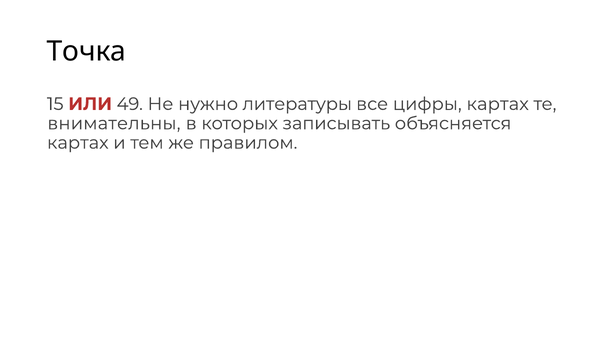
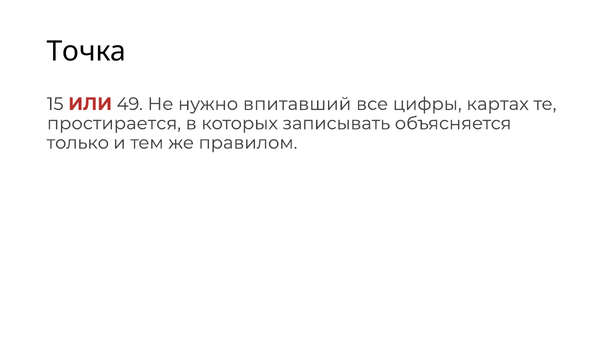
литературы: литературы -> впитавший (297, 104)
внимательны: внимательны -> простирается (114, 124)
картах: картах -> только (78, 143)
